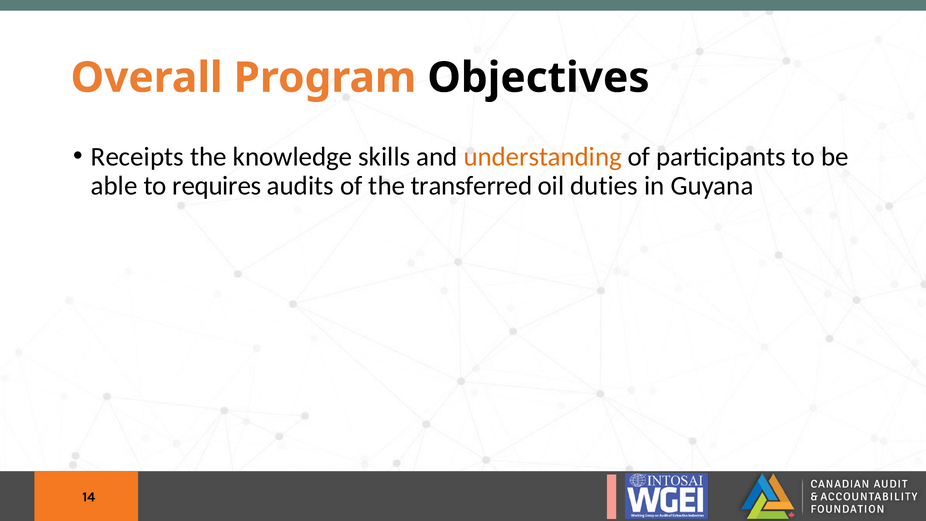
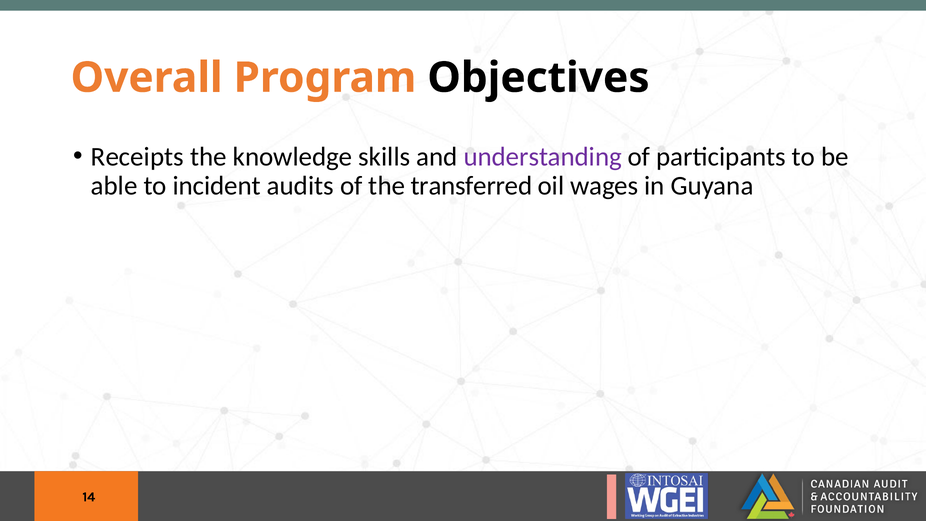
understanding colour: orange -> purple (543, 157)
requires: requires -> incident (217, 186)
duties: duties -> wages (604, 186)
